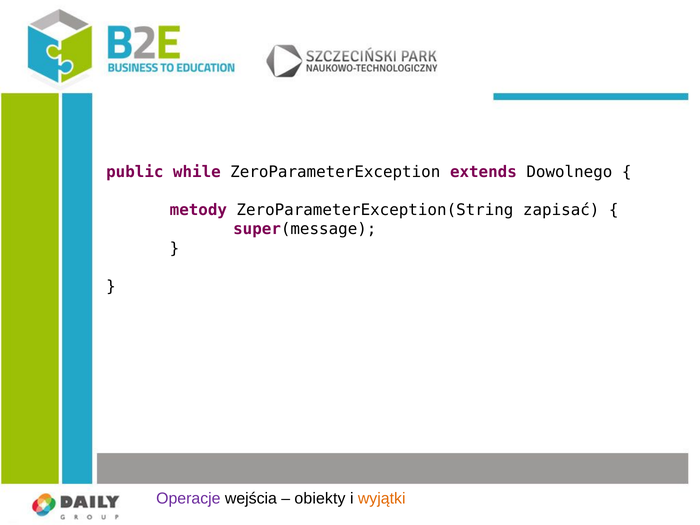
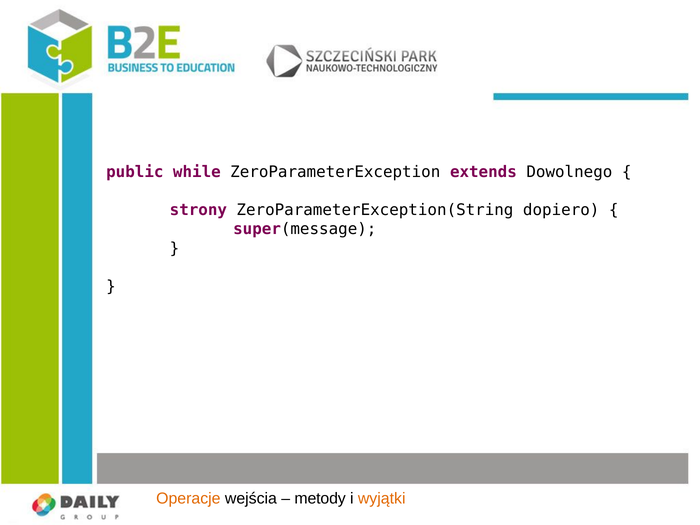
metody: metody -> strony (198, 210)
zapisać: zapisać -> dopiero (561, 210)
Operacje colour: purple -> orange (188, 499)
obiekty: obiekty -> metody (320, 499)
